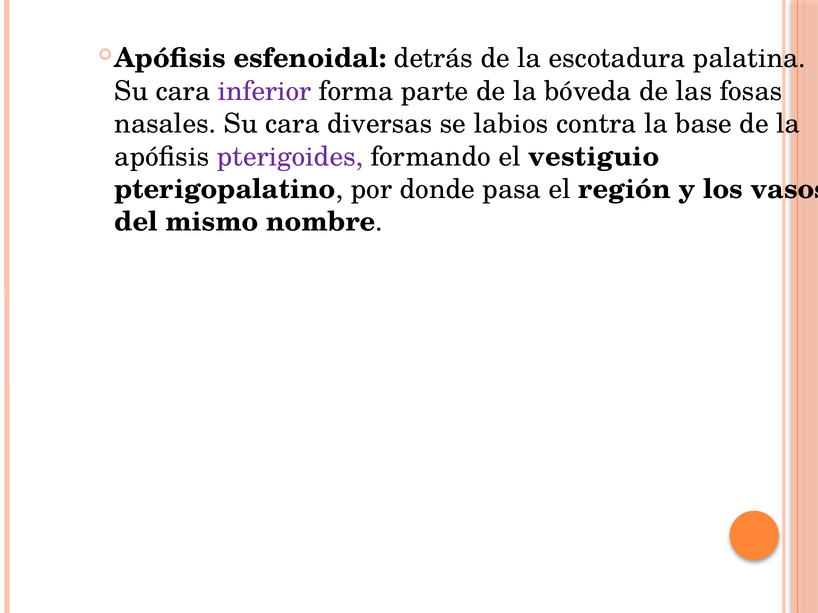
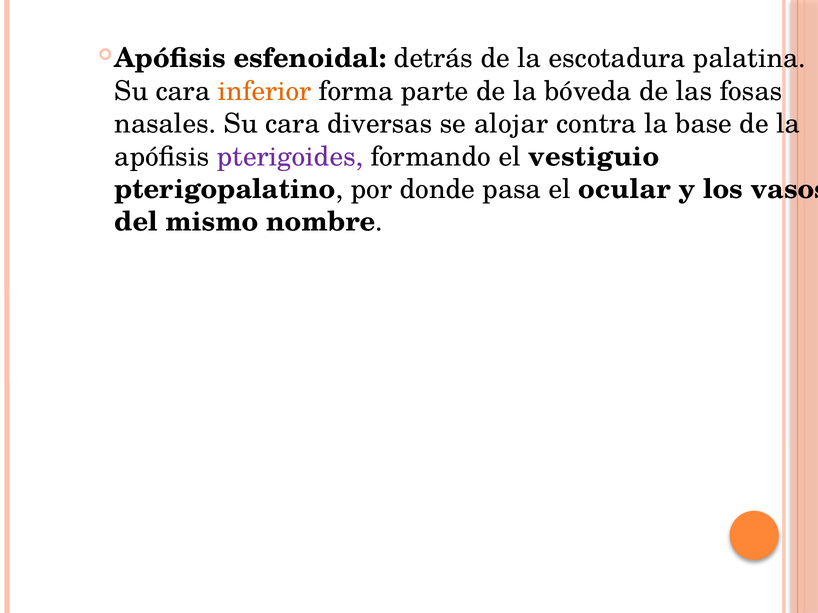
inferior colour: purple -> orange (265, 91)
labios: labios -> alojar (511, 124)
región: región -> ocular (625, 189)
